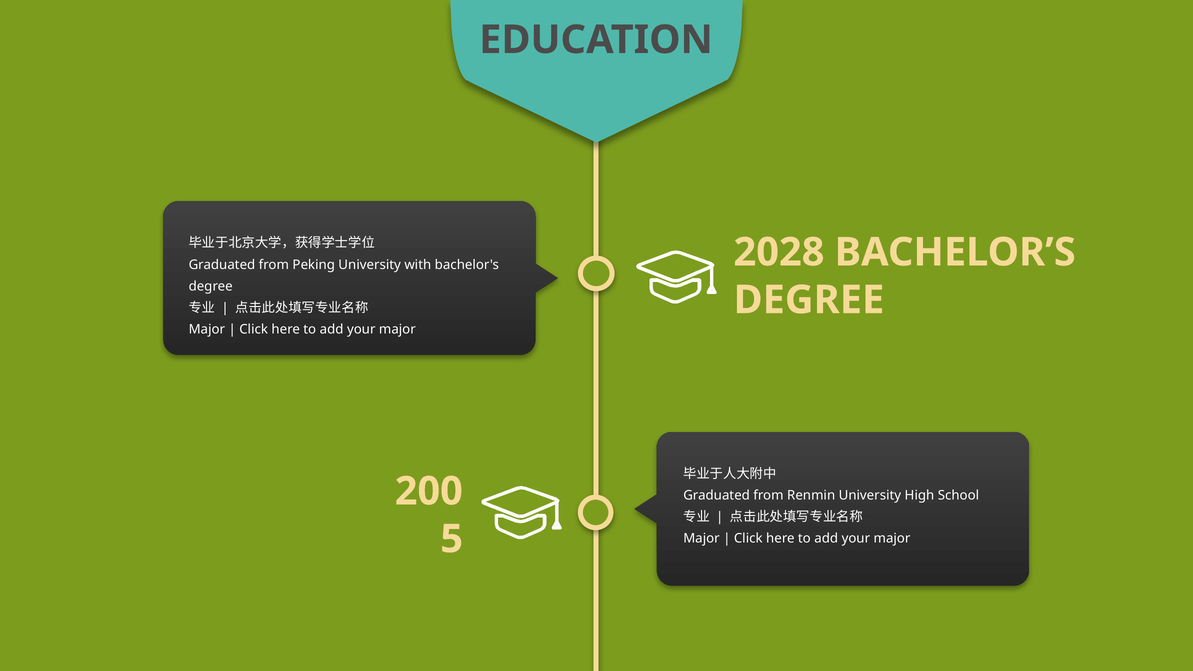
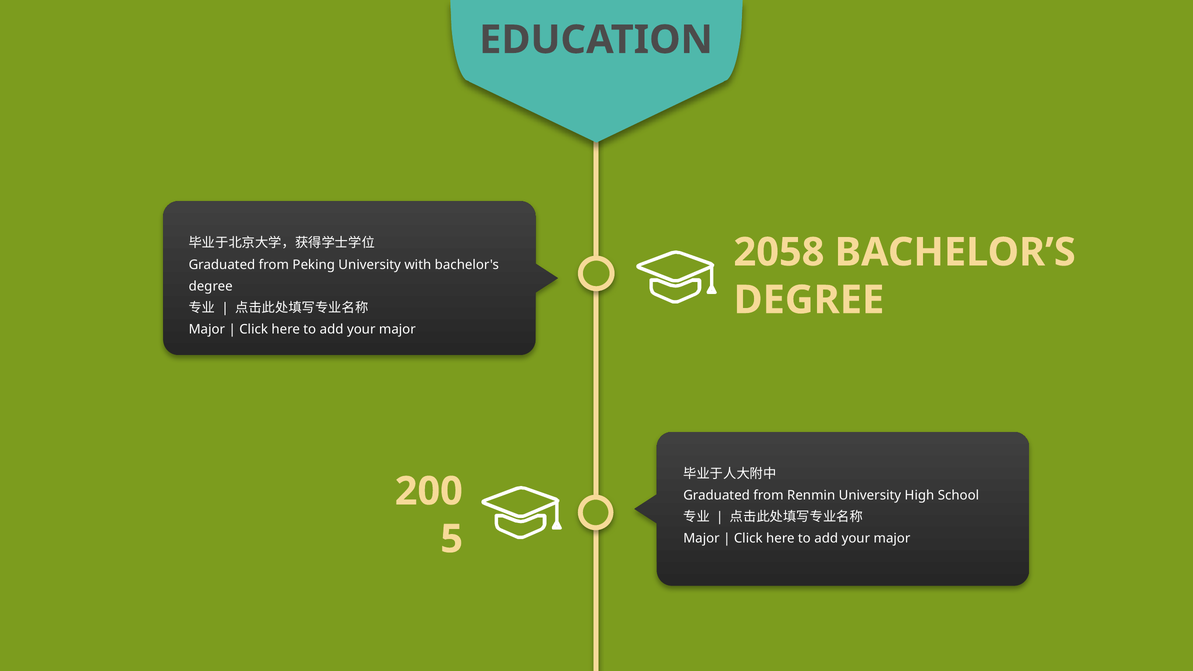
2028: 2028 -> 2058 (779, 252)
